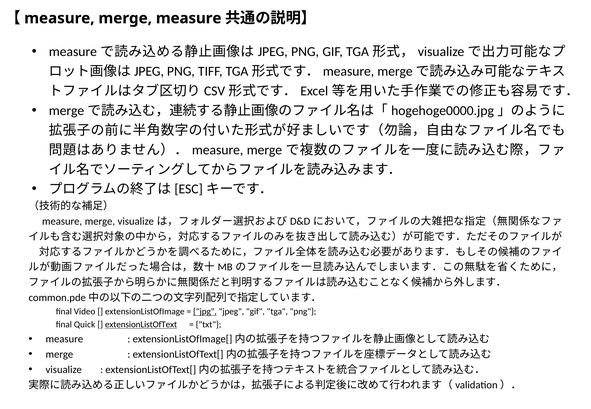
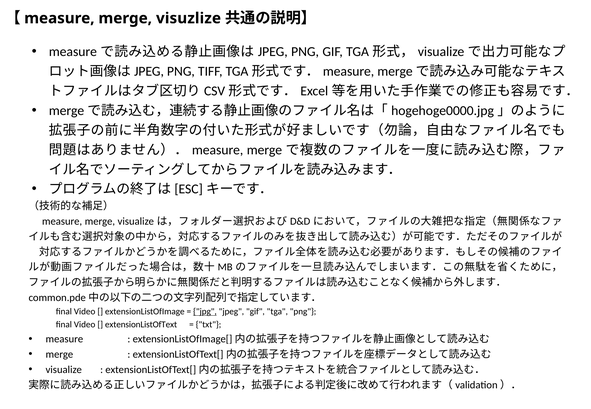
merge measure: measure -> visuzlize (189, 18)
Quick: Quick -> Video (85, 325)
extensionListOfText underline: present -> none (141, 325)
